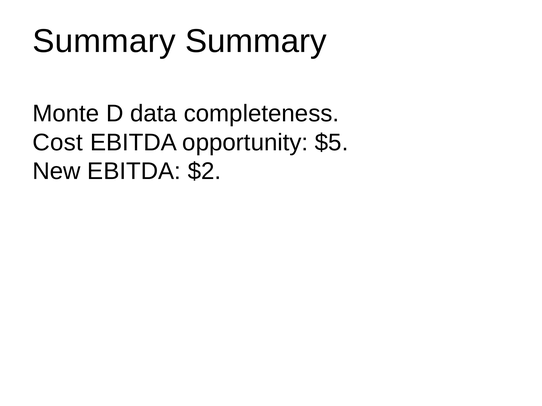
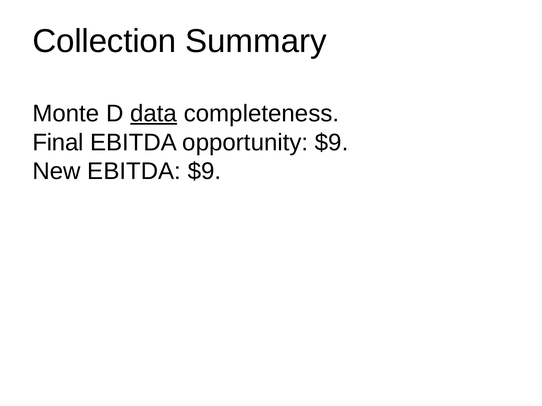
Summary: Summary -> Collection (104, 41)
data underline: none -> present (154, 114)
Cost: Cost -> Final (58, 143)
opportunity $5: $5 -> $9 (332, 143)
EBITDA $2: $2 -> $9 (204, 171)
